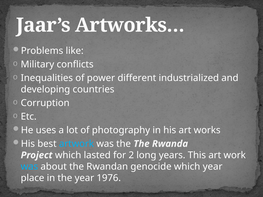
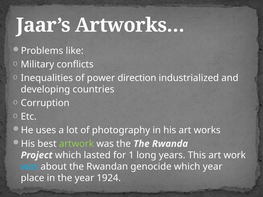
different: different -> direction (137, 78)
artwork colour: light blue -> light green (76, 144)
2: 2 -> 1 (131, 155)
1976: 1976 -> 1924 (109, 178)
